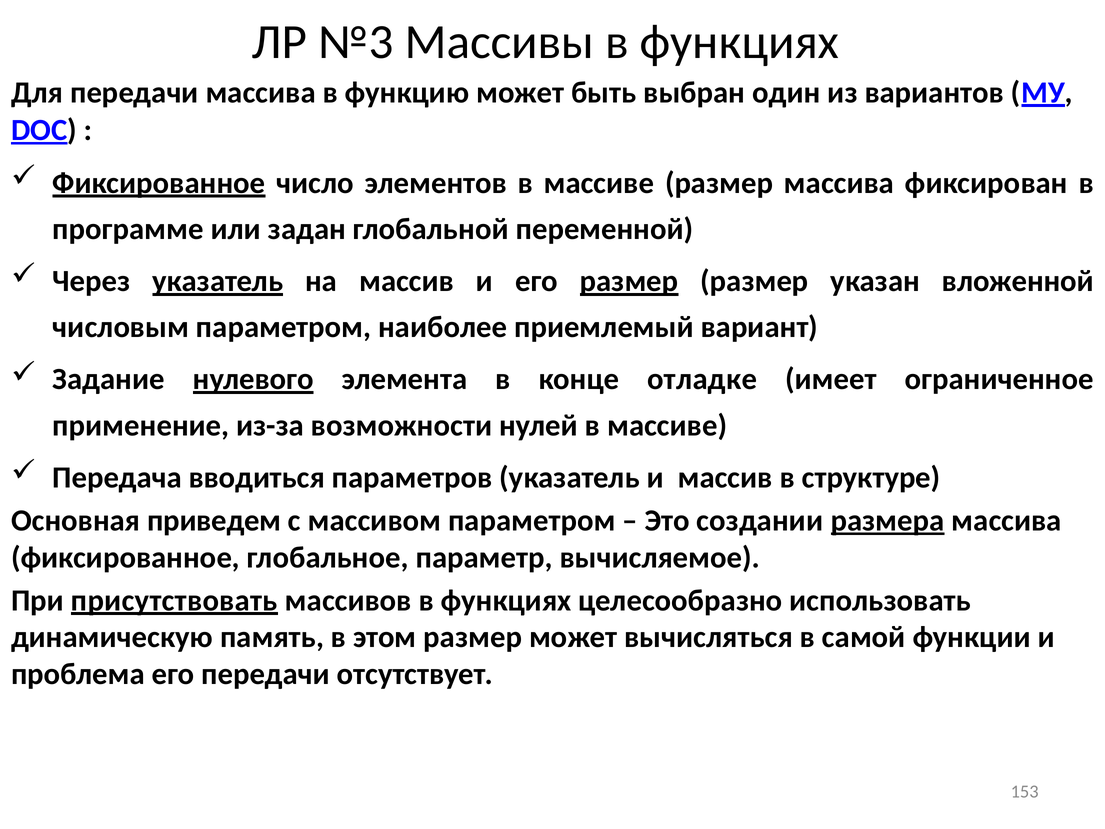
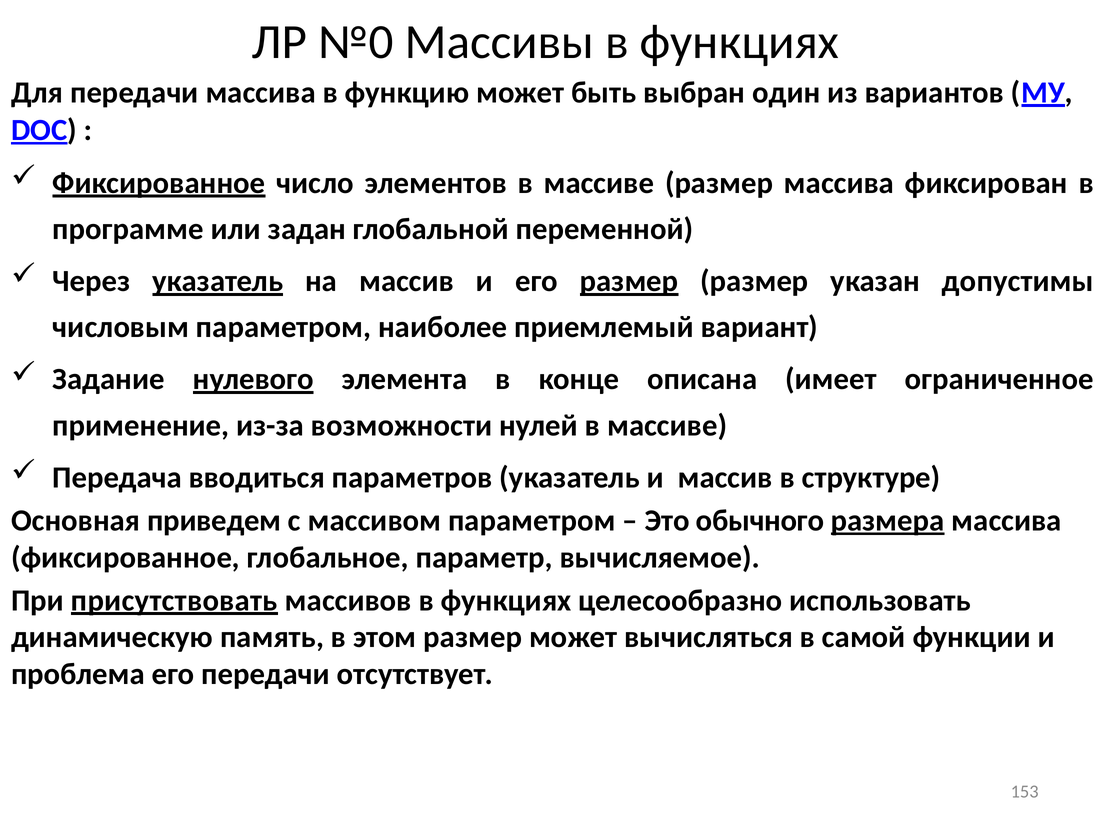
№3: №3 -> №0 (356, 42)
вложенной: вложенной -> допустимы (1018, 281)
отладке: отладке -> описана (702, 379)
создании: создании -> обычного (760, 520)
